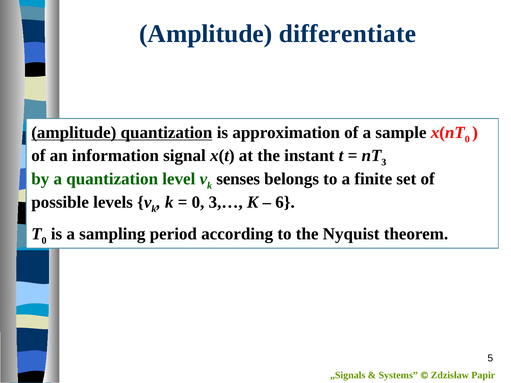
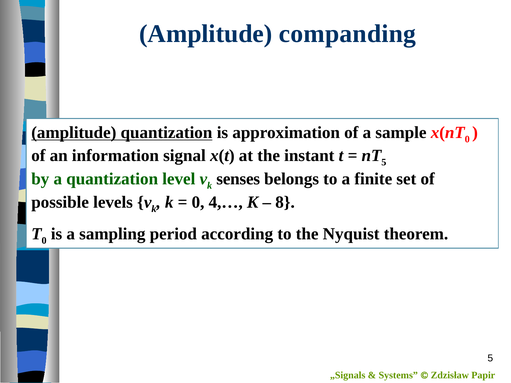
differentiate: differentiate -> companding (348, 34)
3: 3 -> 5 (384, 162)
3,…: 3,… -> 4,… (226, 202)
6: 6 -> 8 (285, 202)
